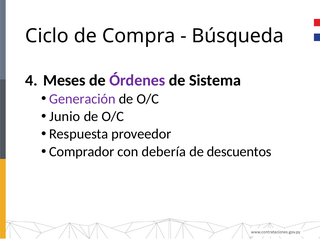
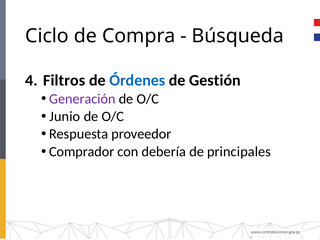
Meses: Meses -> Filtros (64, 80)
Órdenes colour: purple -> blue (137, 80)
Sistema: Sistema -> Gestión (215, 80)
descuentos: descuentos -> principales (239, 152)
